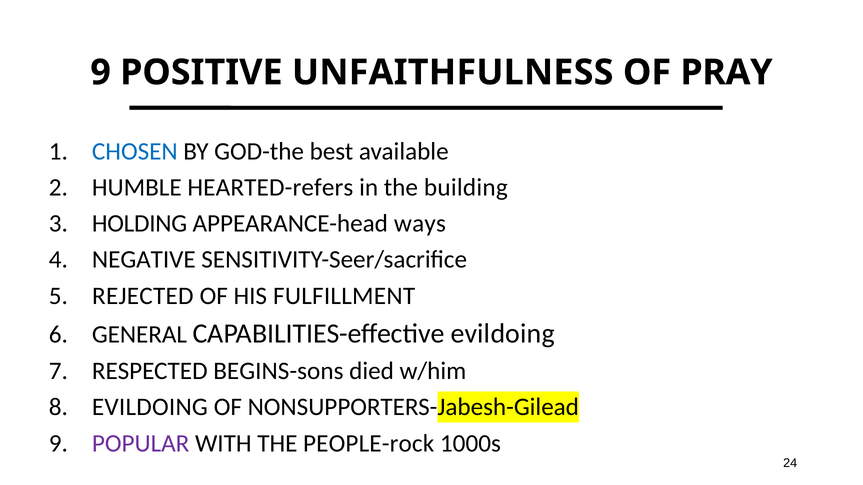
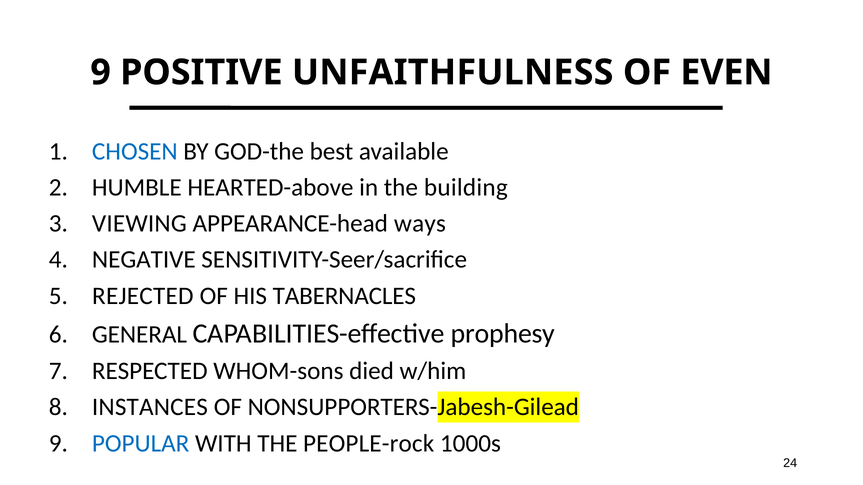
PRAY: PRAY -> EVEN (726, 73)
HEARTED-refers: HEARTED-refers -> HEARTED-above (270, 188)
HOLDING: HOLDING -> VIEWING (139, 224)
FULFILLMENT: FULFILLMENT -> TABERNACLES (344, 296)
CAPABILITIES-effective evildoing: evildoing -> prophesy (503, 334)
BEGINS-sons: BEGINS-sons -> WHOM-sons (278, 371)
EVILDOING: EVILDOING -> INSTANCES (150, 408)
POPULAR colour: purple -> blue (141, 444)
